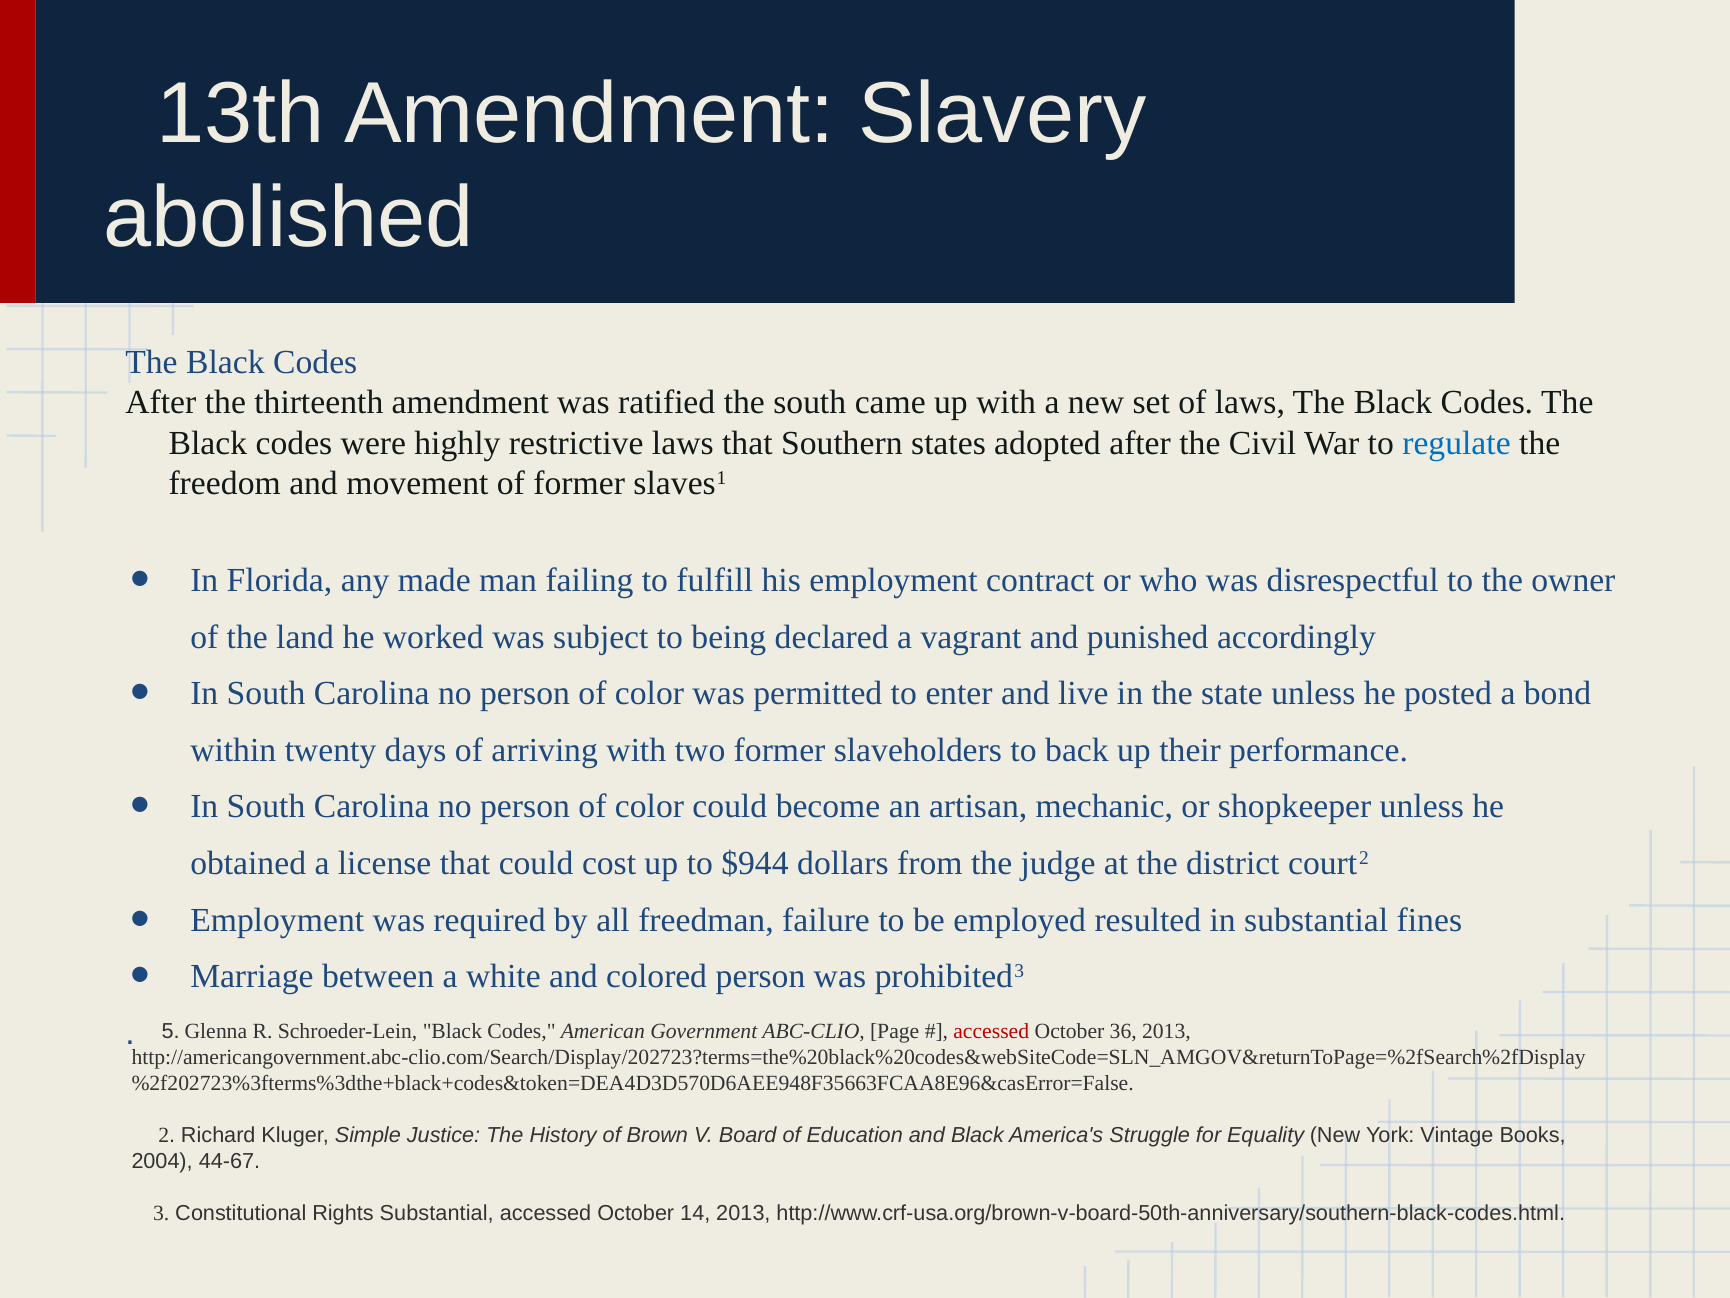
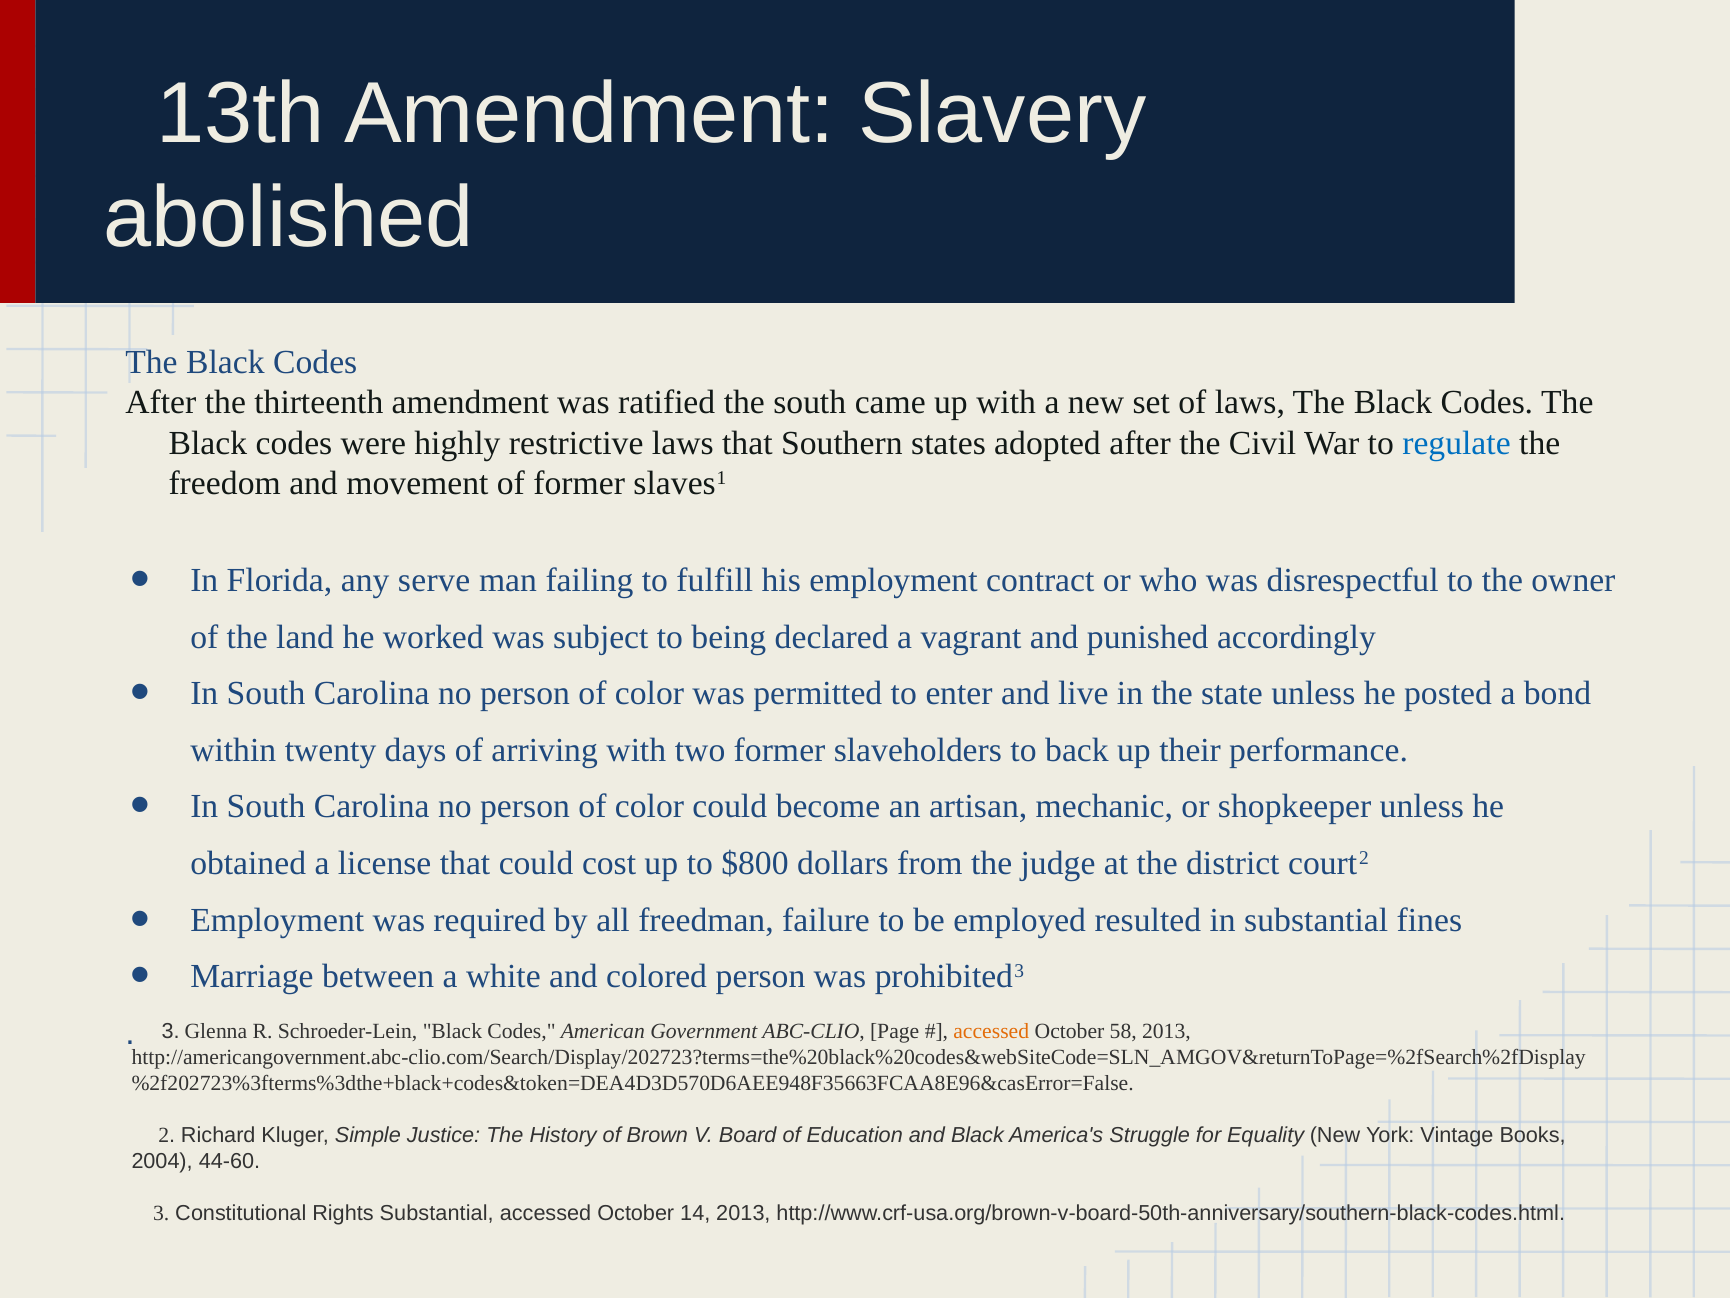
made: made -> serve (434, 580)
$944: $944 -> $800 (755, 863)
5: 5 -> 3 (171, 1031)
accessed colour: red -> orange (991, 1031)
36: 36 -> 58 (1123, 1031)
44-67: 44-67 -> 44-60 (229, 1161)
